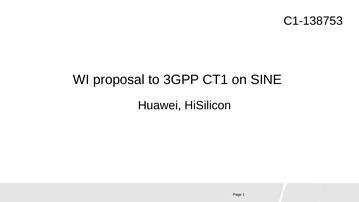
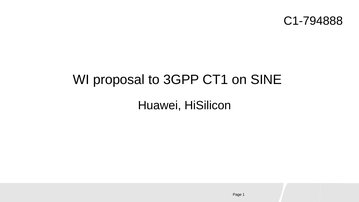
C1-138753: C1-138753 -> C1-794888 (313, 21)
